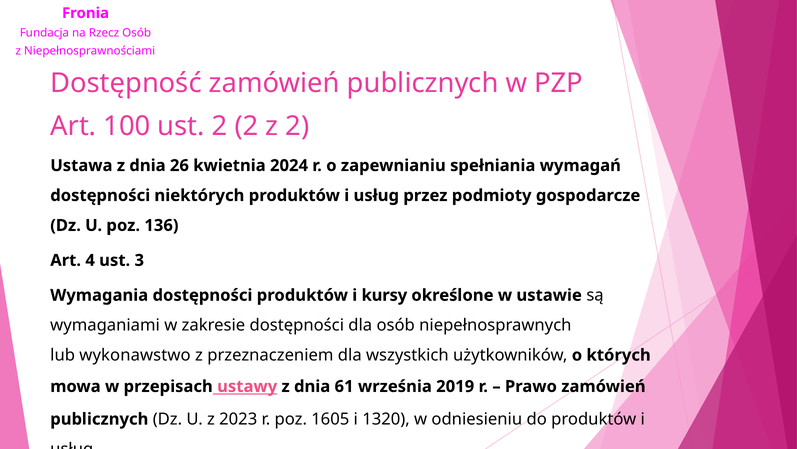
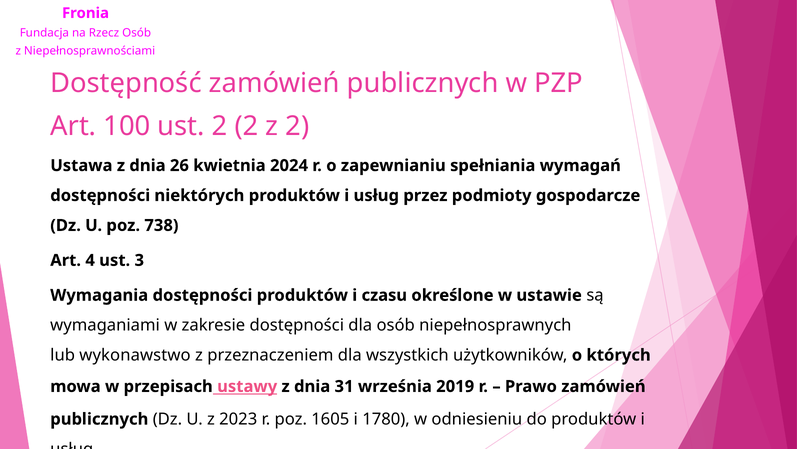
136: 136 -> 738 (161, 225)
kursy: kursy -> czasu (384, 295)
61: 61 -> 31 (344, 386)
1320: 1320 -> 1780 (386, 419)
